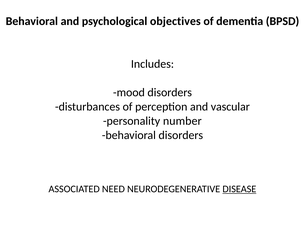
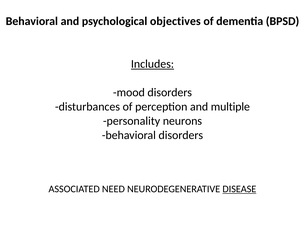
Includes underline: none -> present (152, 64)
vascular: vascular -> multiple (230, 107)
number: number -> neurons (182, 121)
